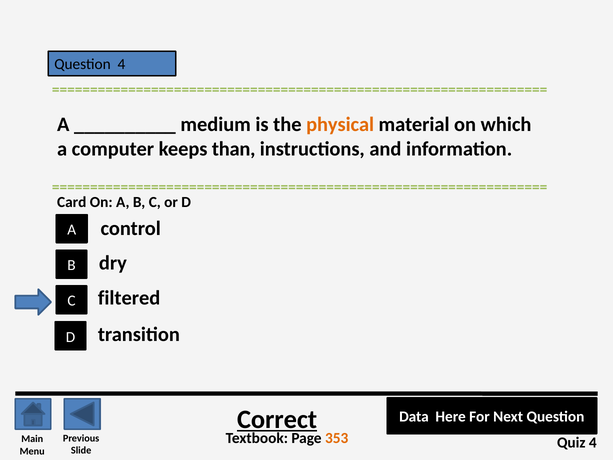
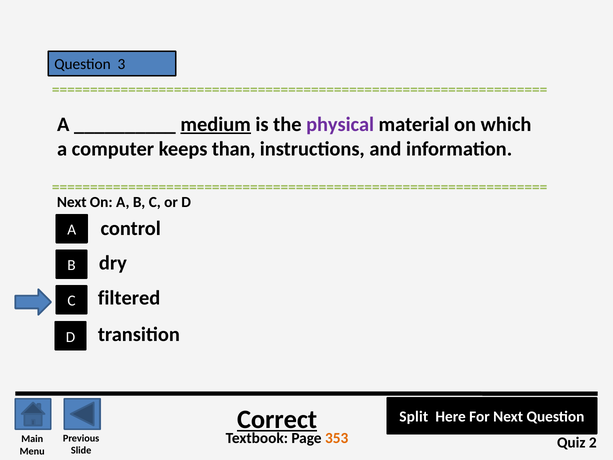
Question 4: 4 -> 3 (121, 64)
medium underline: none -> present (216, 124)
physical colour: orange -> purple (340, 124)
Card: Card -> Next (72, 202)
Data: Data -> Split (414, 416)
Quiz 4: 4 -> 2 (593, 442)
